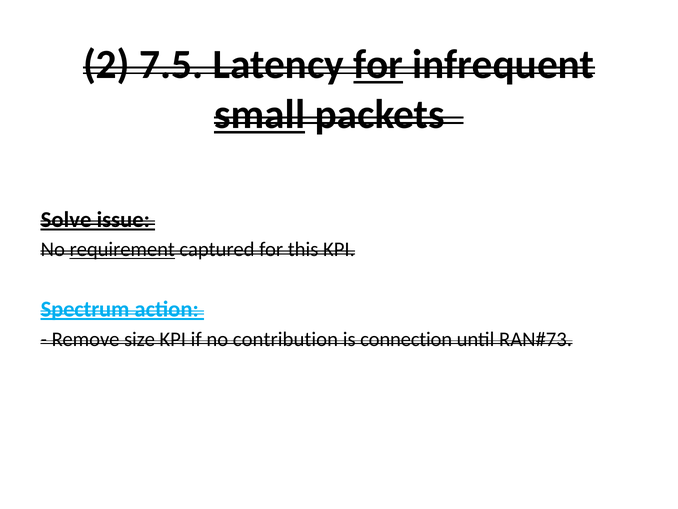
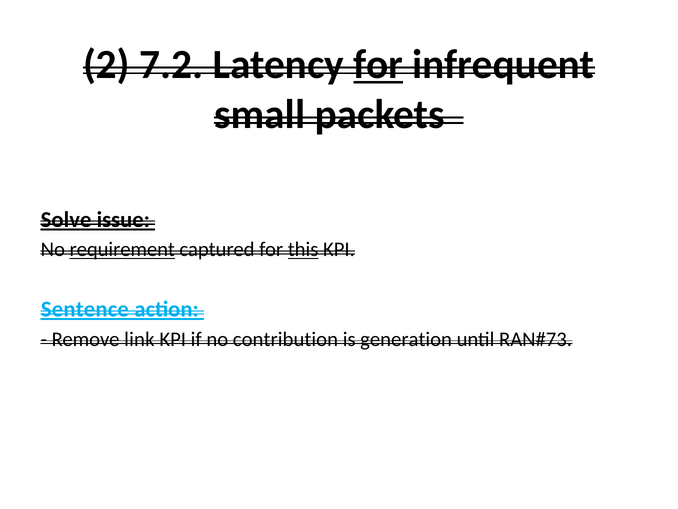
7.5: 7.5 -> 7.2 (171, 65)
small underline: present -> none (260, 114)
this underline: none -> present (303, 249)
Spectrum: Spectrum -> Sentence (85, 309)
size: size -> link (139, 339)
connection: connection -> generation (406, 339)
